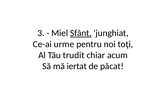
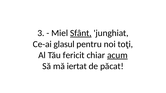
urme: urme -> glasul (64, 44)
trudit: trudit -> fericit (74, 55)
acum underline: none -> present (117, 55)
